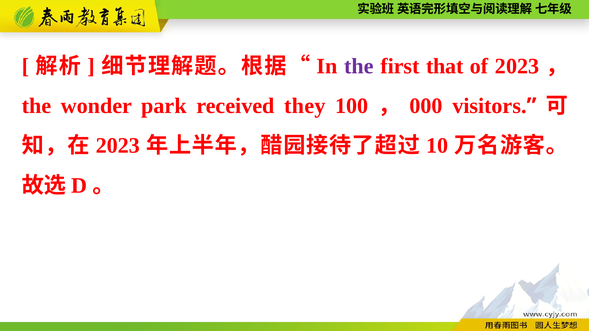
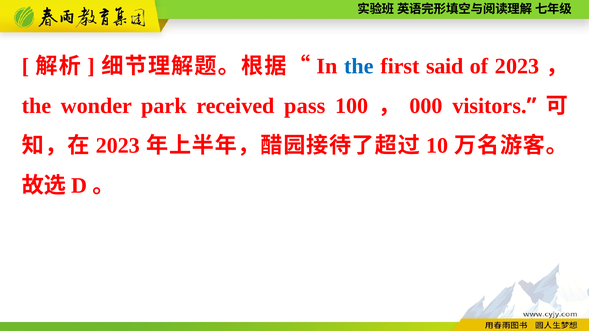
the colour: purple -> blue (359, 66)
that: that -> said (445, 66)
they: they -> pass (305, 106)
